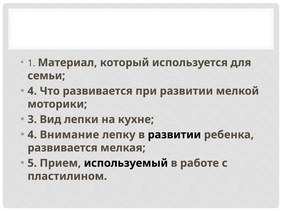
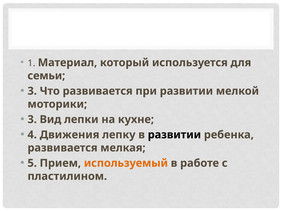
4: 4 -> 3 (32, 91)
Внимание: Внимание -> Движения (70, 135)
используемый colour: black -> orange (126, 164)
